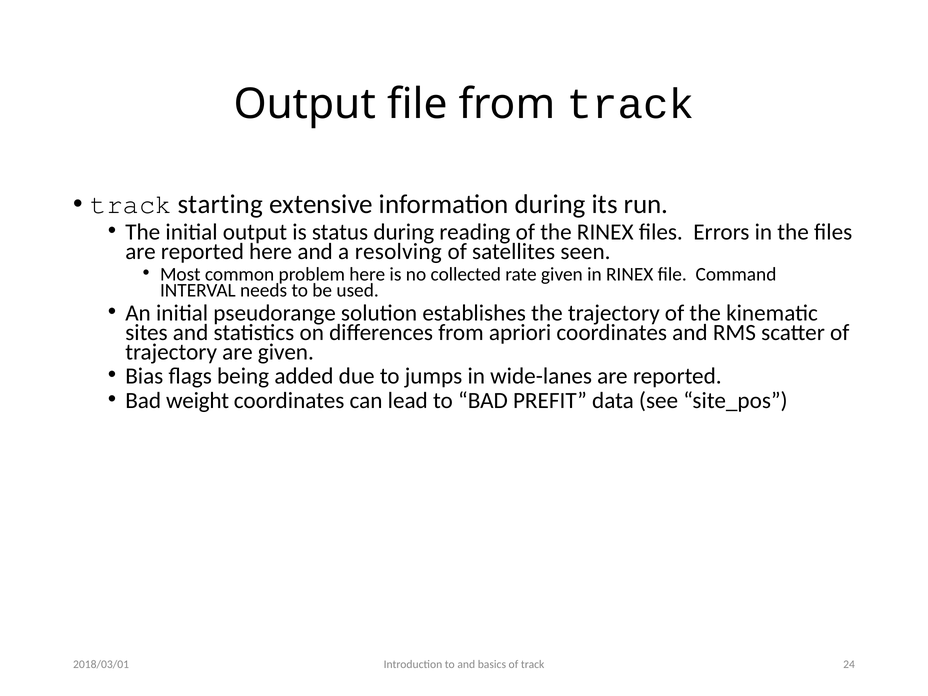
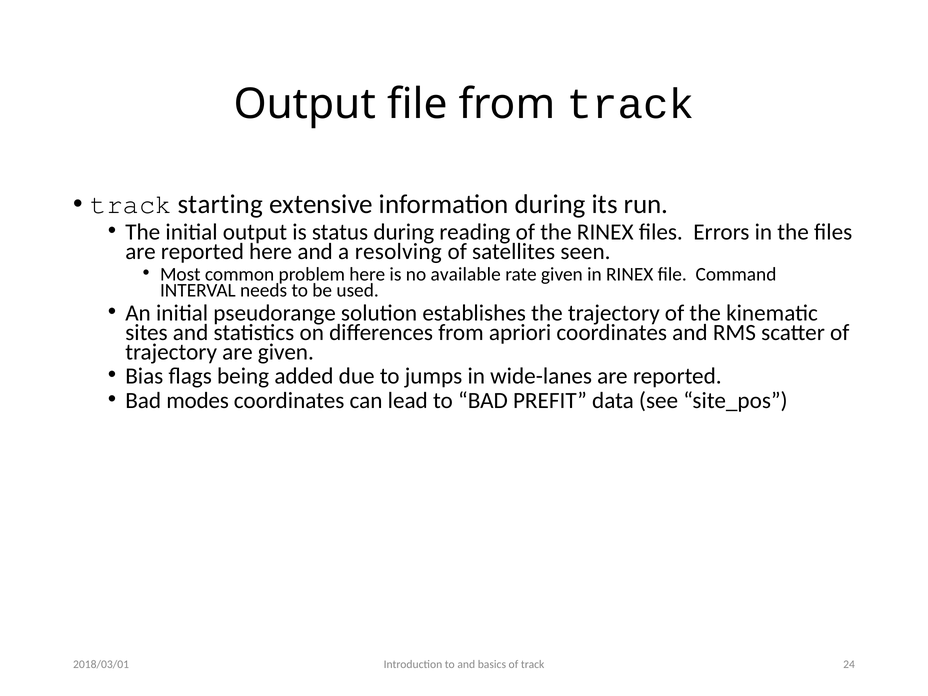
collected: collected -> available (466, 274)
weight: weight -> modes (198, 401)
